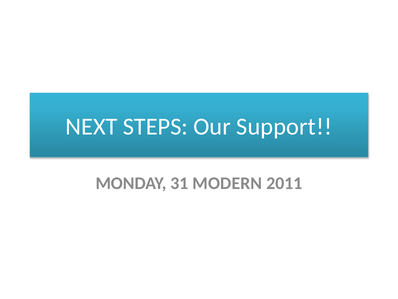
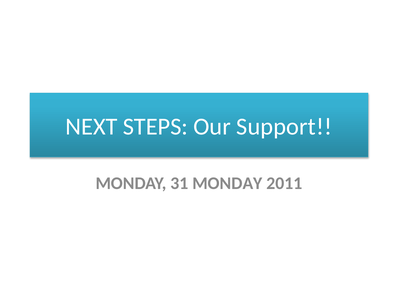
31 MODERN: MODERN -> MONDAY (227, 183)
